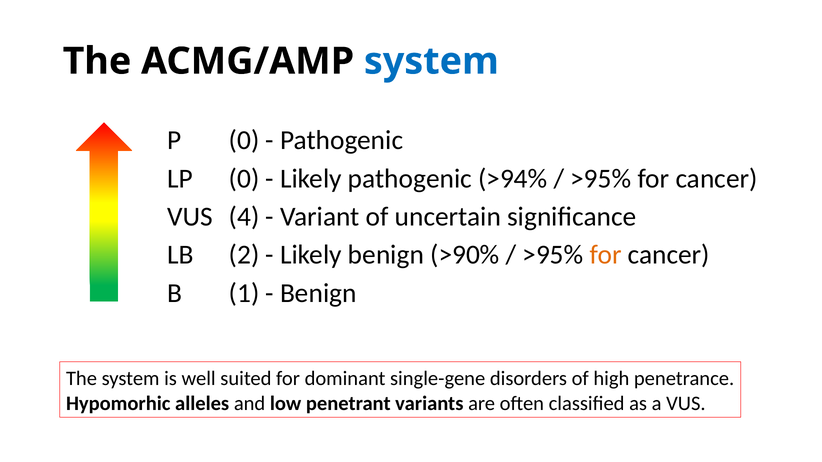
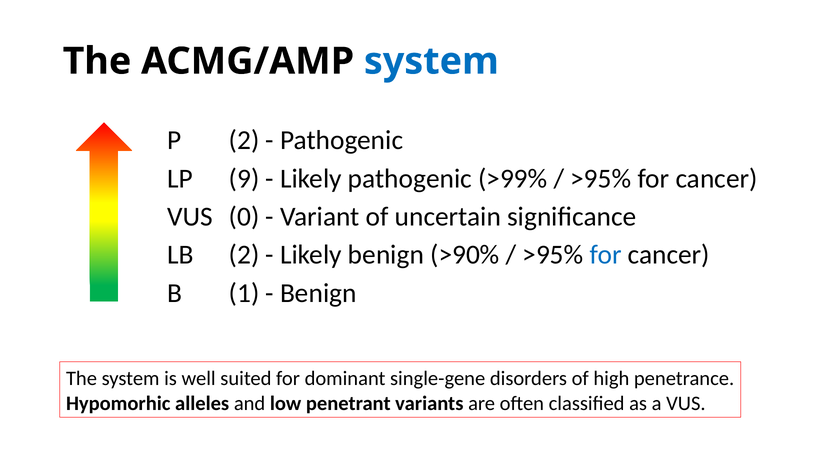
P 0: 0 -> 2 (244, 141)
LP 0: 0 -> 9 (244, 179)
>94%: >94% -> >99% (513, 179)
4: 4 -> 0 (244, 217)
for colour: orange -> blue (606, 255)
